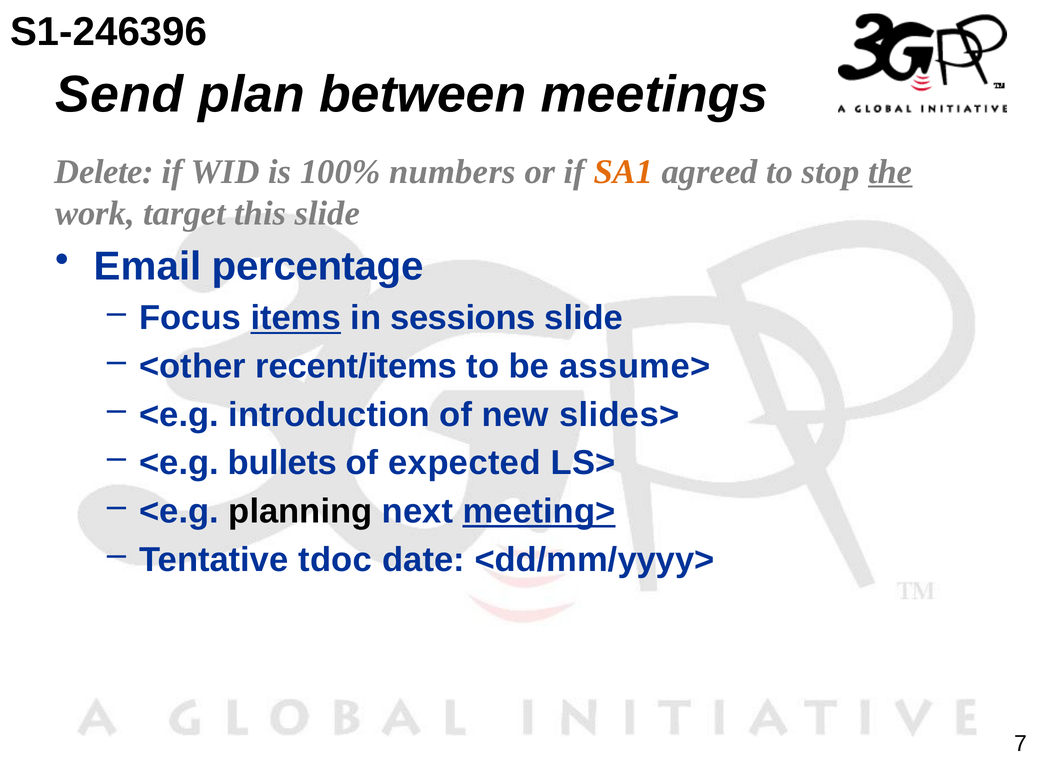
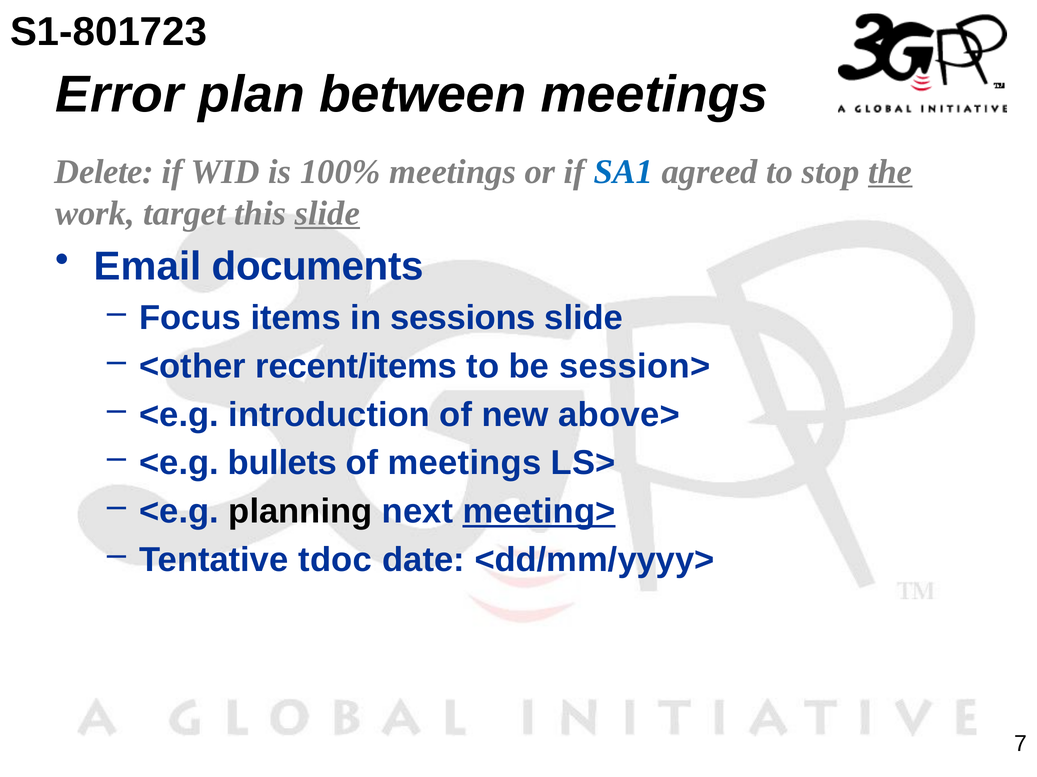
S1-246396: S1-246396 -> S1-801723 (109, 32)
Send: Send -> Error (120, 95)
100% numbers: numbers -> meetings (453, 172)
SA1 colour: orange -> blue (623, 172)
slide underline: none -> present (327, 214)
percentage: percentage -> documents (318, 267)
items underline: present -> none (296, 318)
assume>: assume> -> session> (635, 367)
slides>: slides> -> above> (619, 415)
of expected: expected -> meetings (465, 464)
